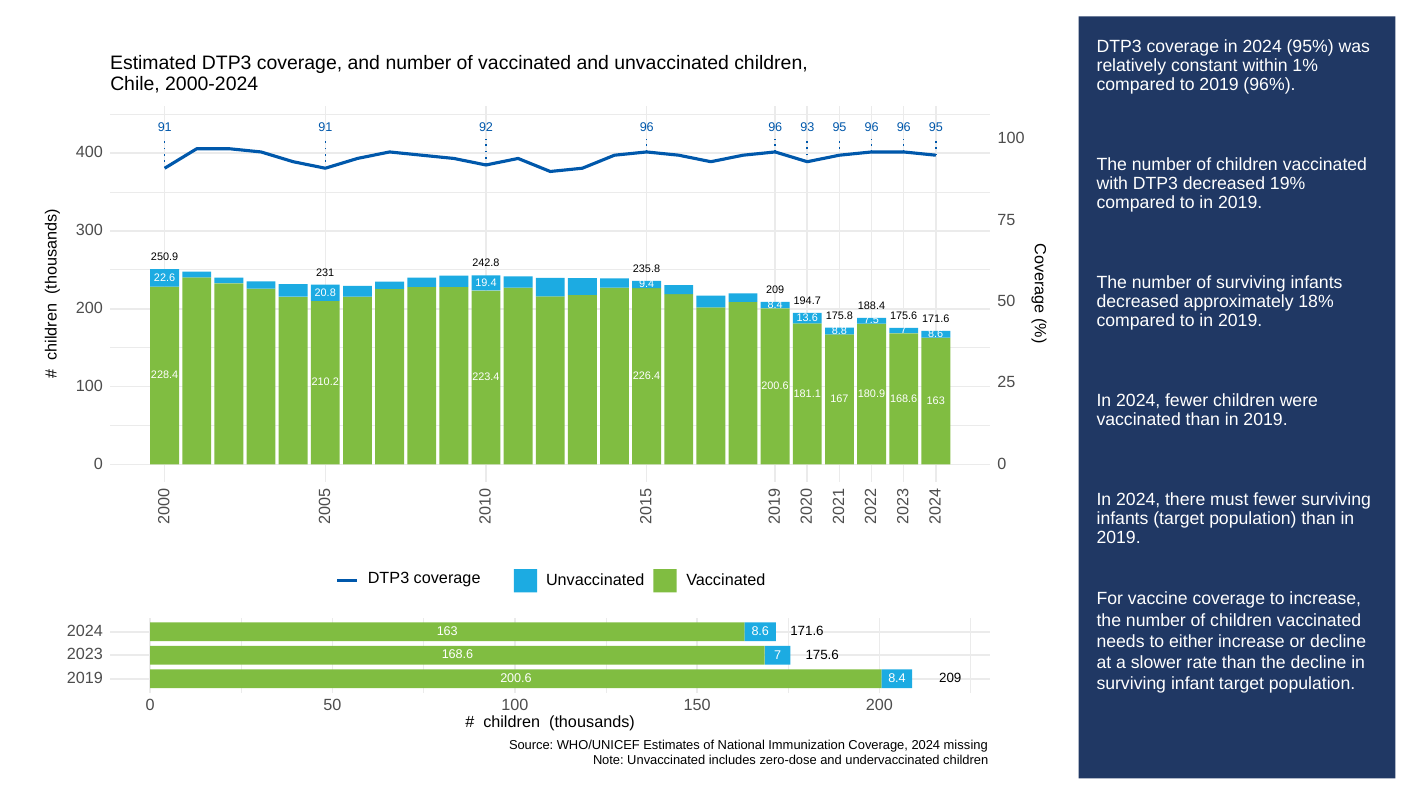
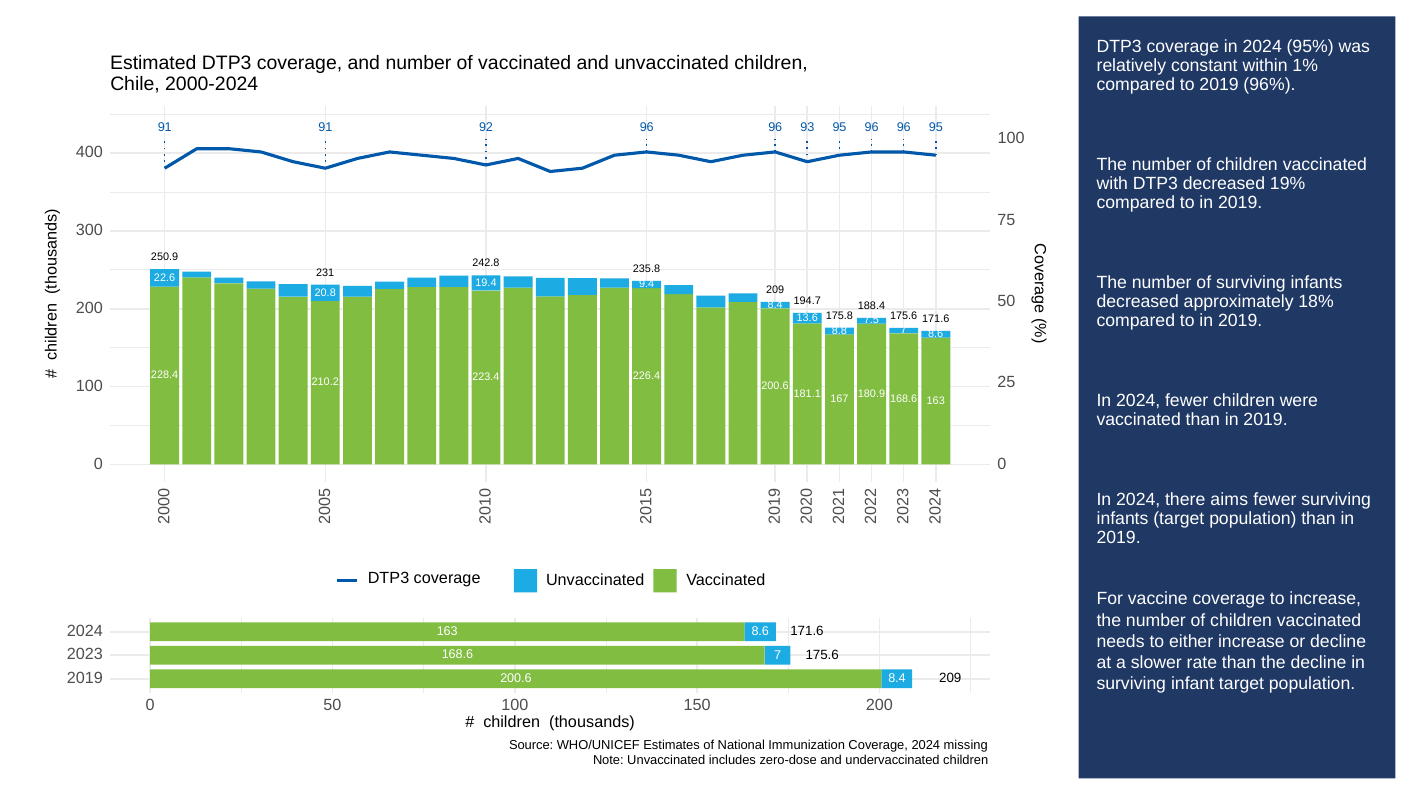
must: must -> aims (1229, 499)
